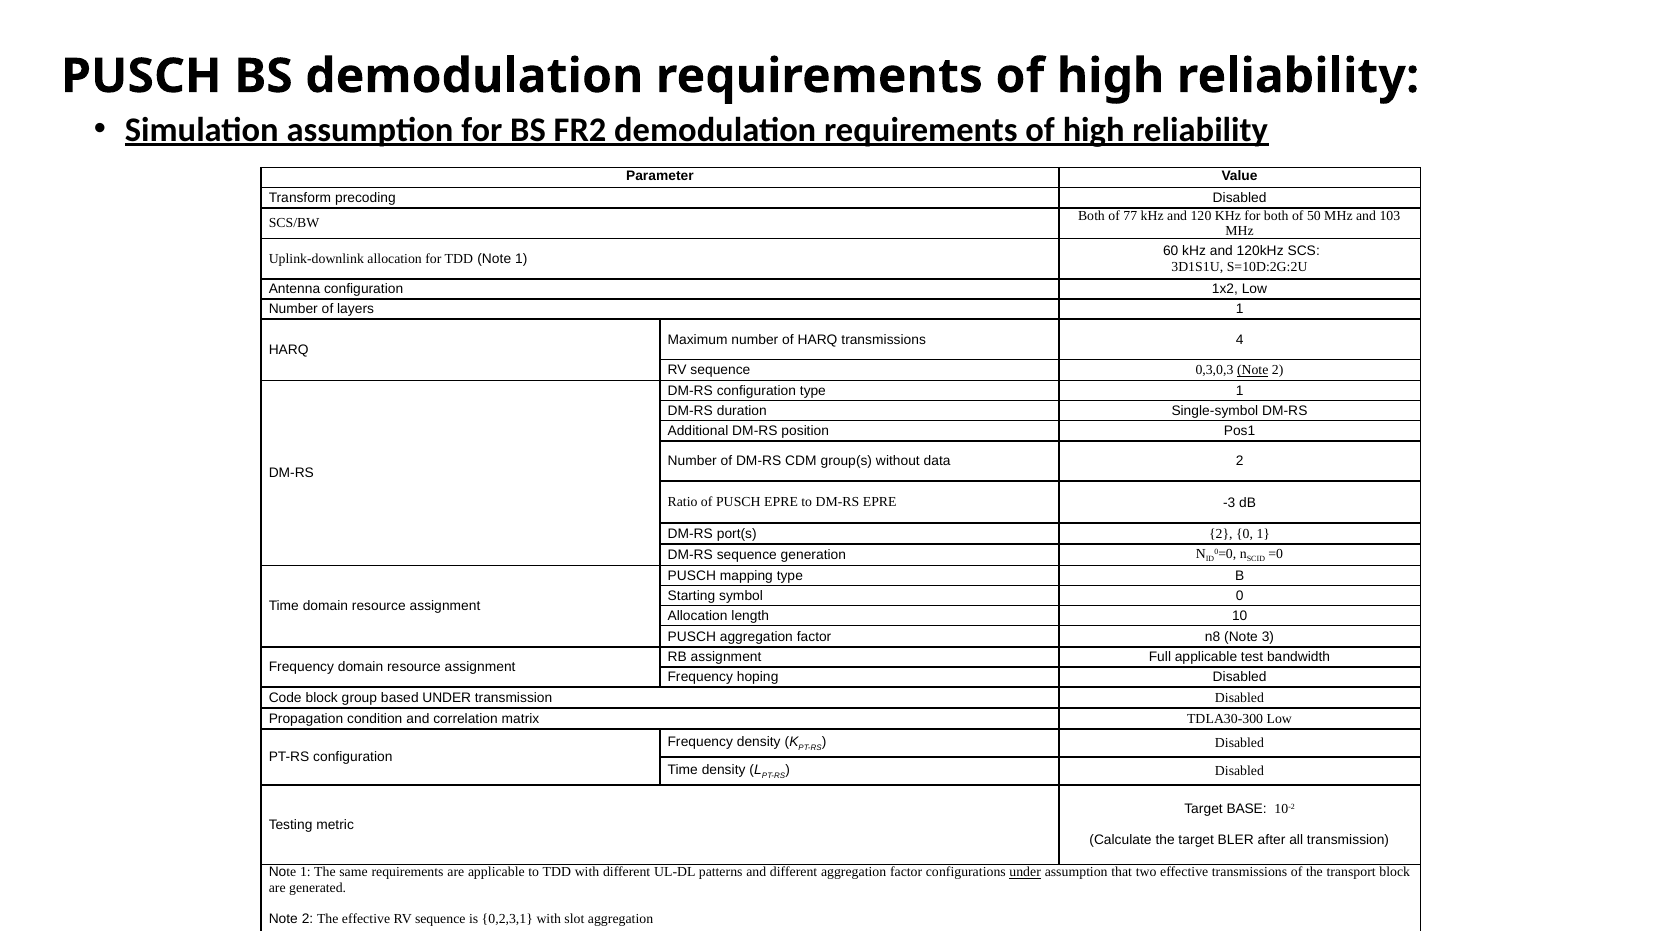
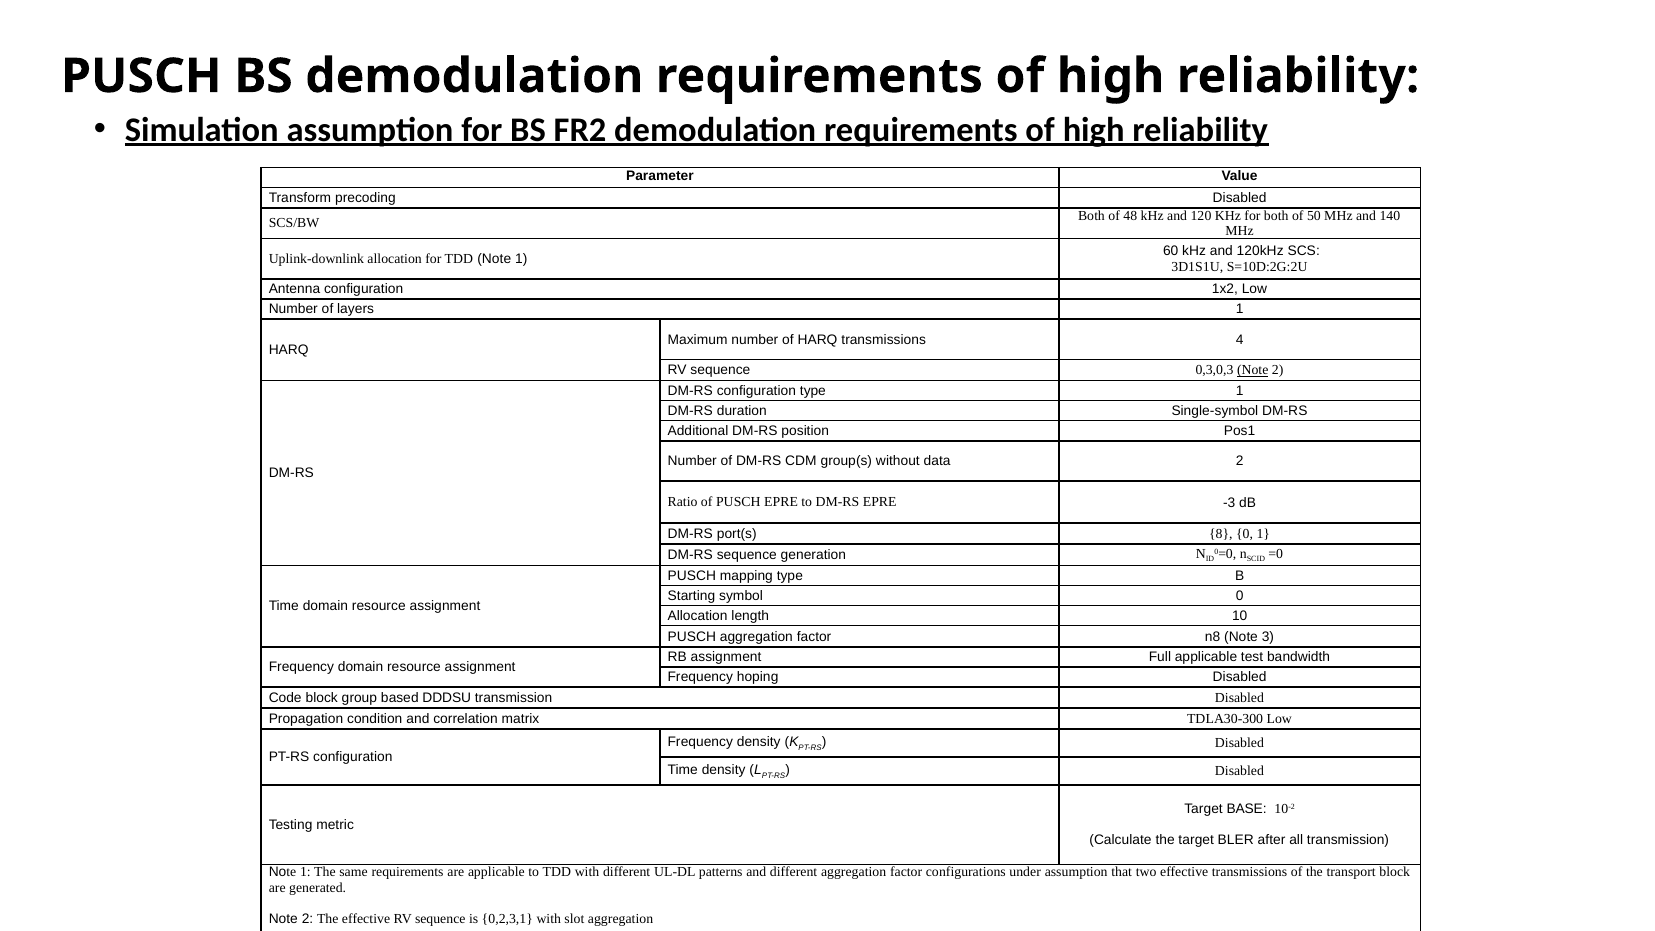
77: 77 -> 48 (1130, 216)
103: 103 -> 140 (1390, 216)
port(s 2: 2 -> 8 (1221, 534)
based UNDER: UNDER -> DDDSU (447, 698)
under underline: present -> none (1025, 872)
